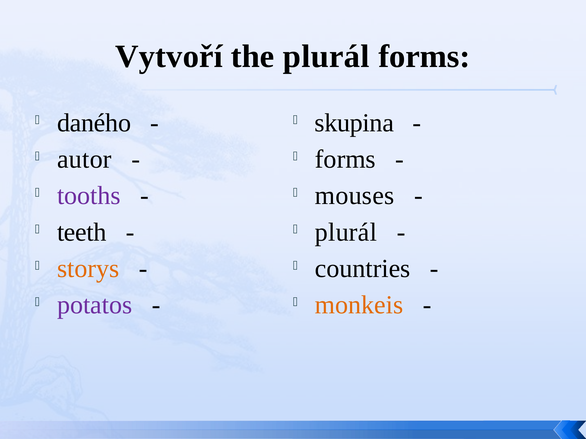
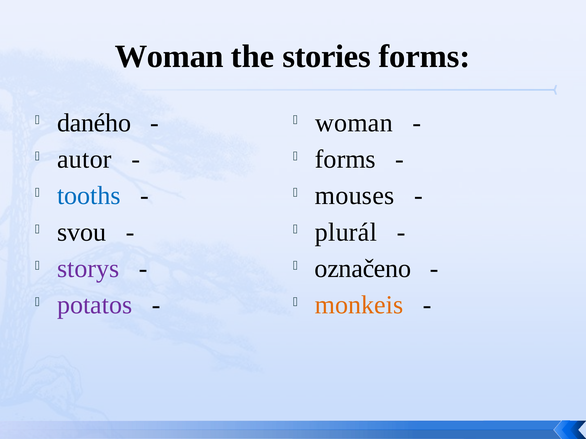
Vytvoří: Vytvoří -> Woman (169, 56)
the plurál: plurál -> stories (327, 56)
skupina: skupina -> woman (354, 123)
tooths colour: purple -> blue (89, 196)
teeth: teeth -> svou (82, 232)
storys colour: orange -> purple (88, 269)
countries: countries -> označeno (363, 269)
